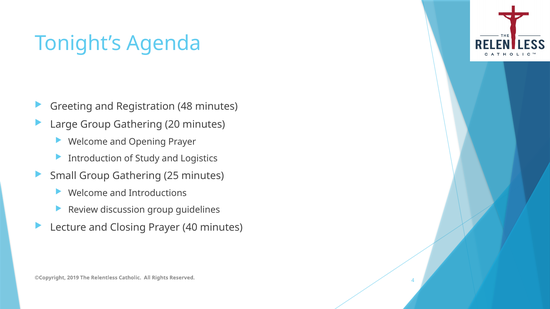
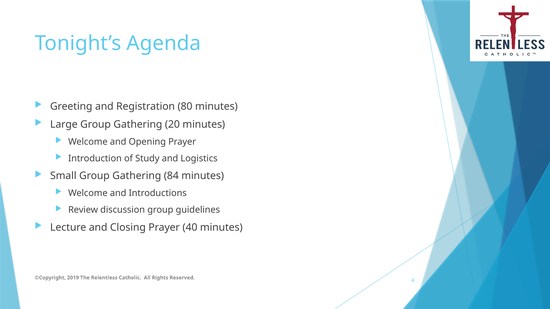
48: 48 -> 80 (185, 106)
25: 25 -> 84 (171, 176)
